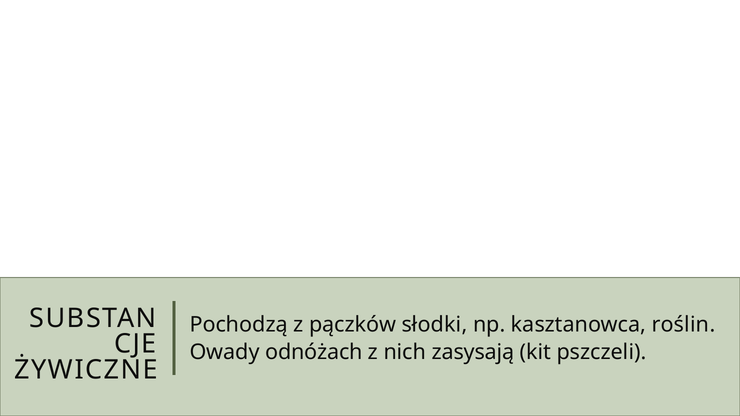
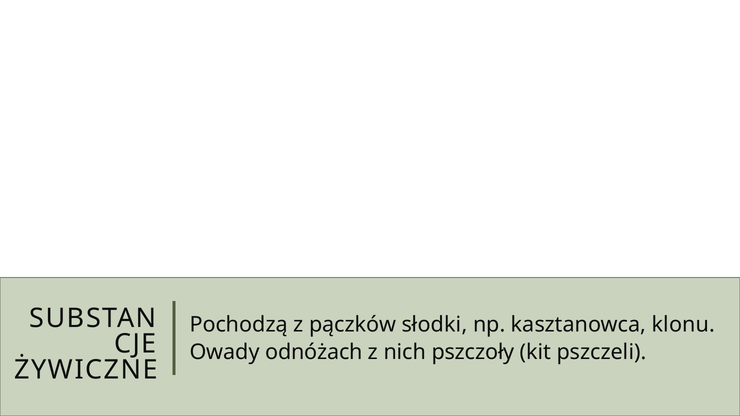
roślin: roślin -> klonu (683, 325)
zasysają: zasysają -> pszczoły (473, 352)
